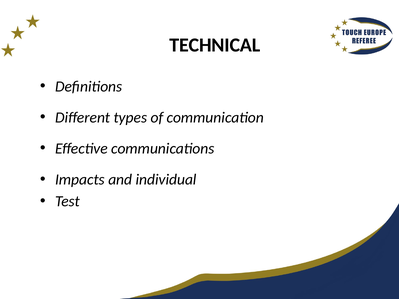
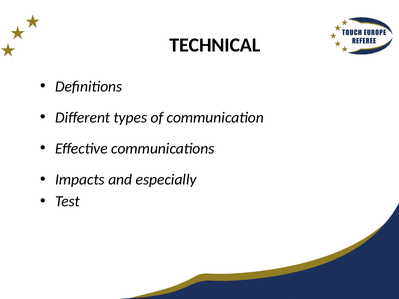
individual: individual -> especially (166, 180)
